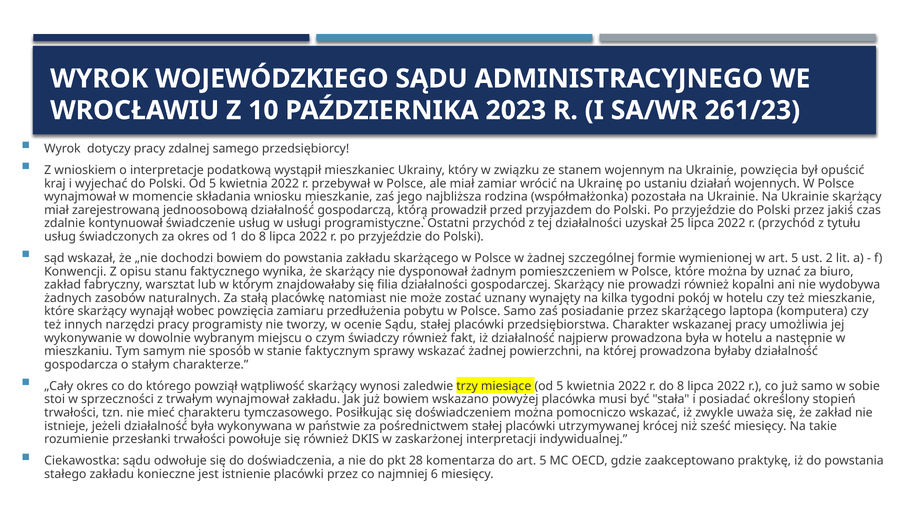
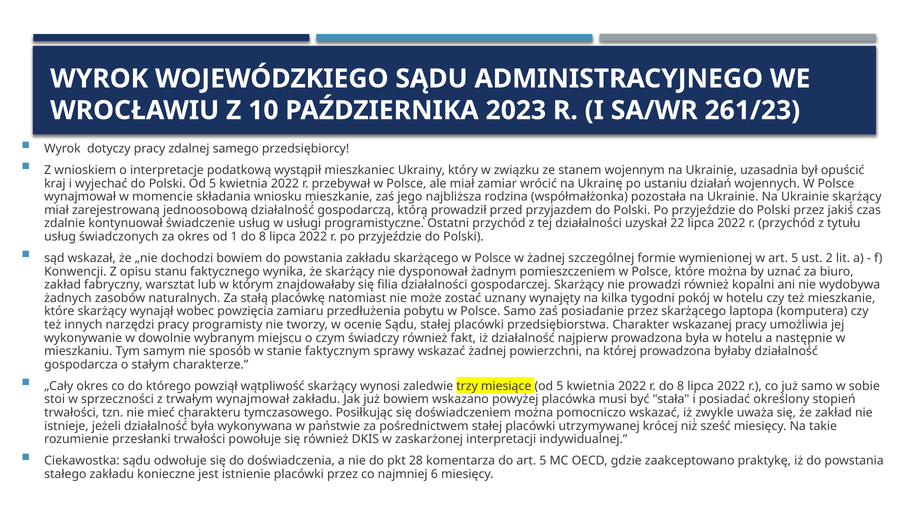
Ukrainie powzięcia: powzięcia -> uzasadnia (769, 170)
25: 25 -> 22 (677, 224)
